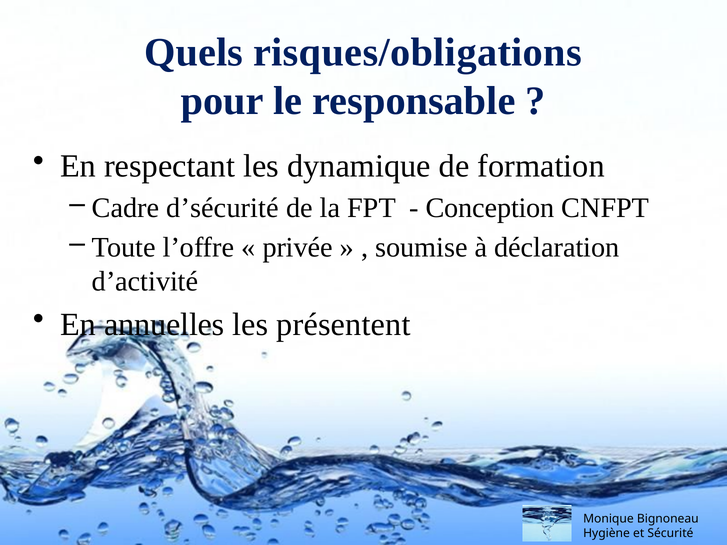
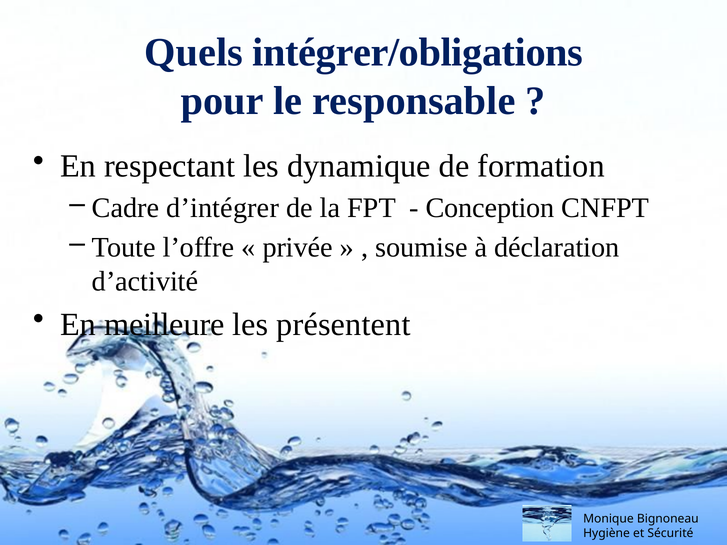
risques/obligations: risques/obligations -> intégrer/obligations (418, 53)
d’sécurité: d’sécurité -> d’intégrer (223, 208)
annuelles: annuelles -> meilleure (164, 325)
